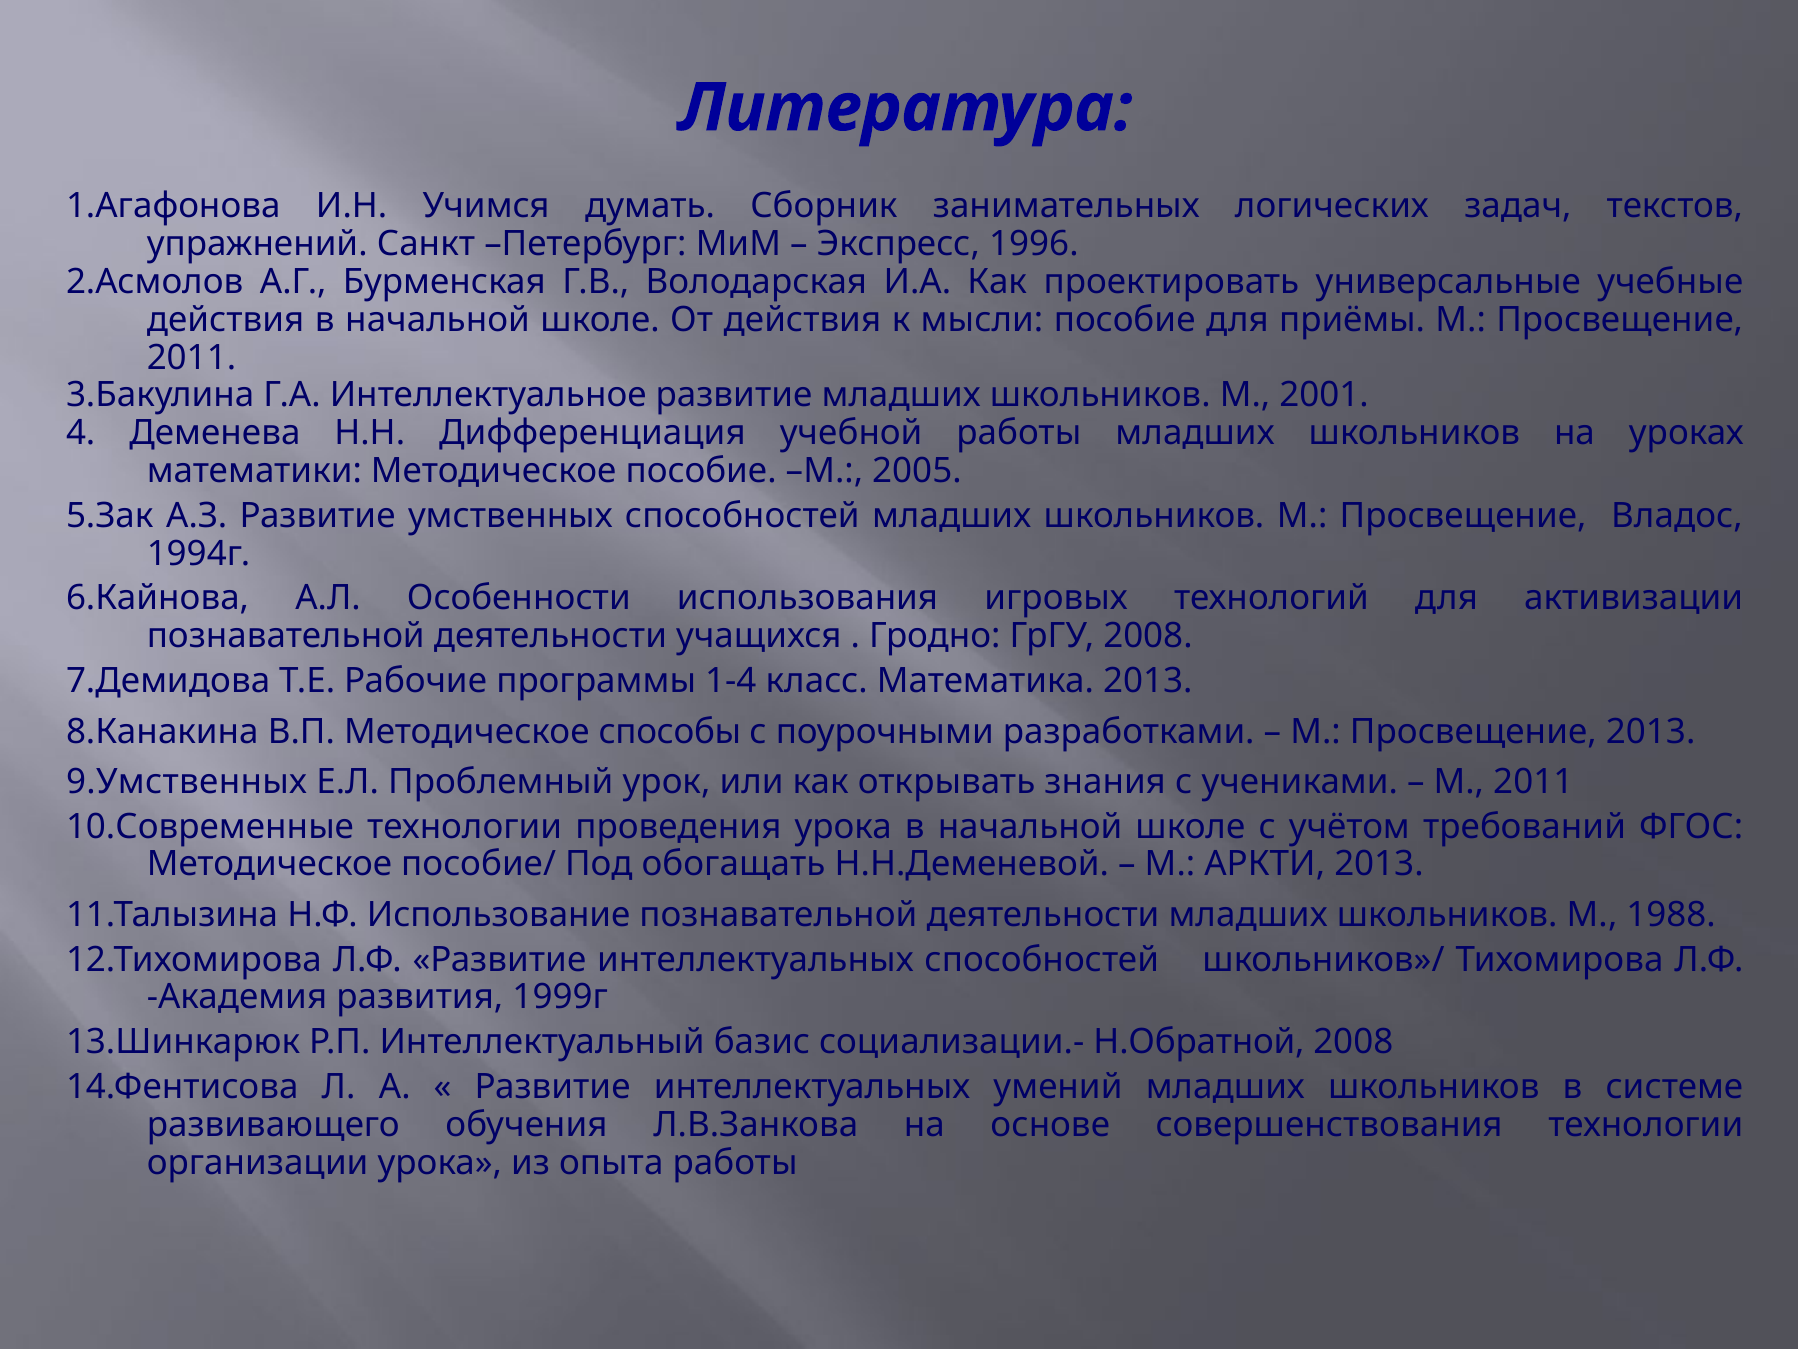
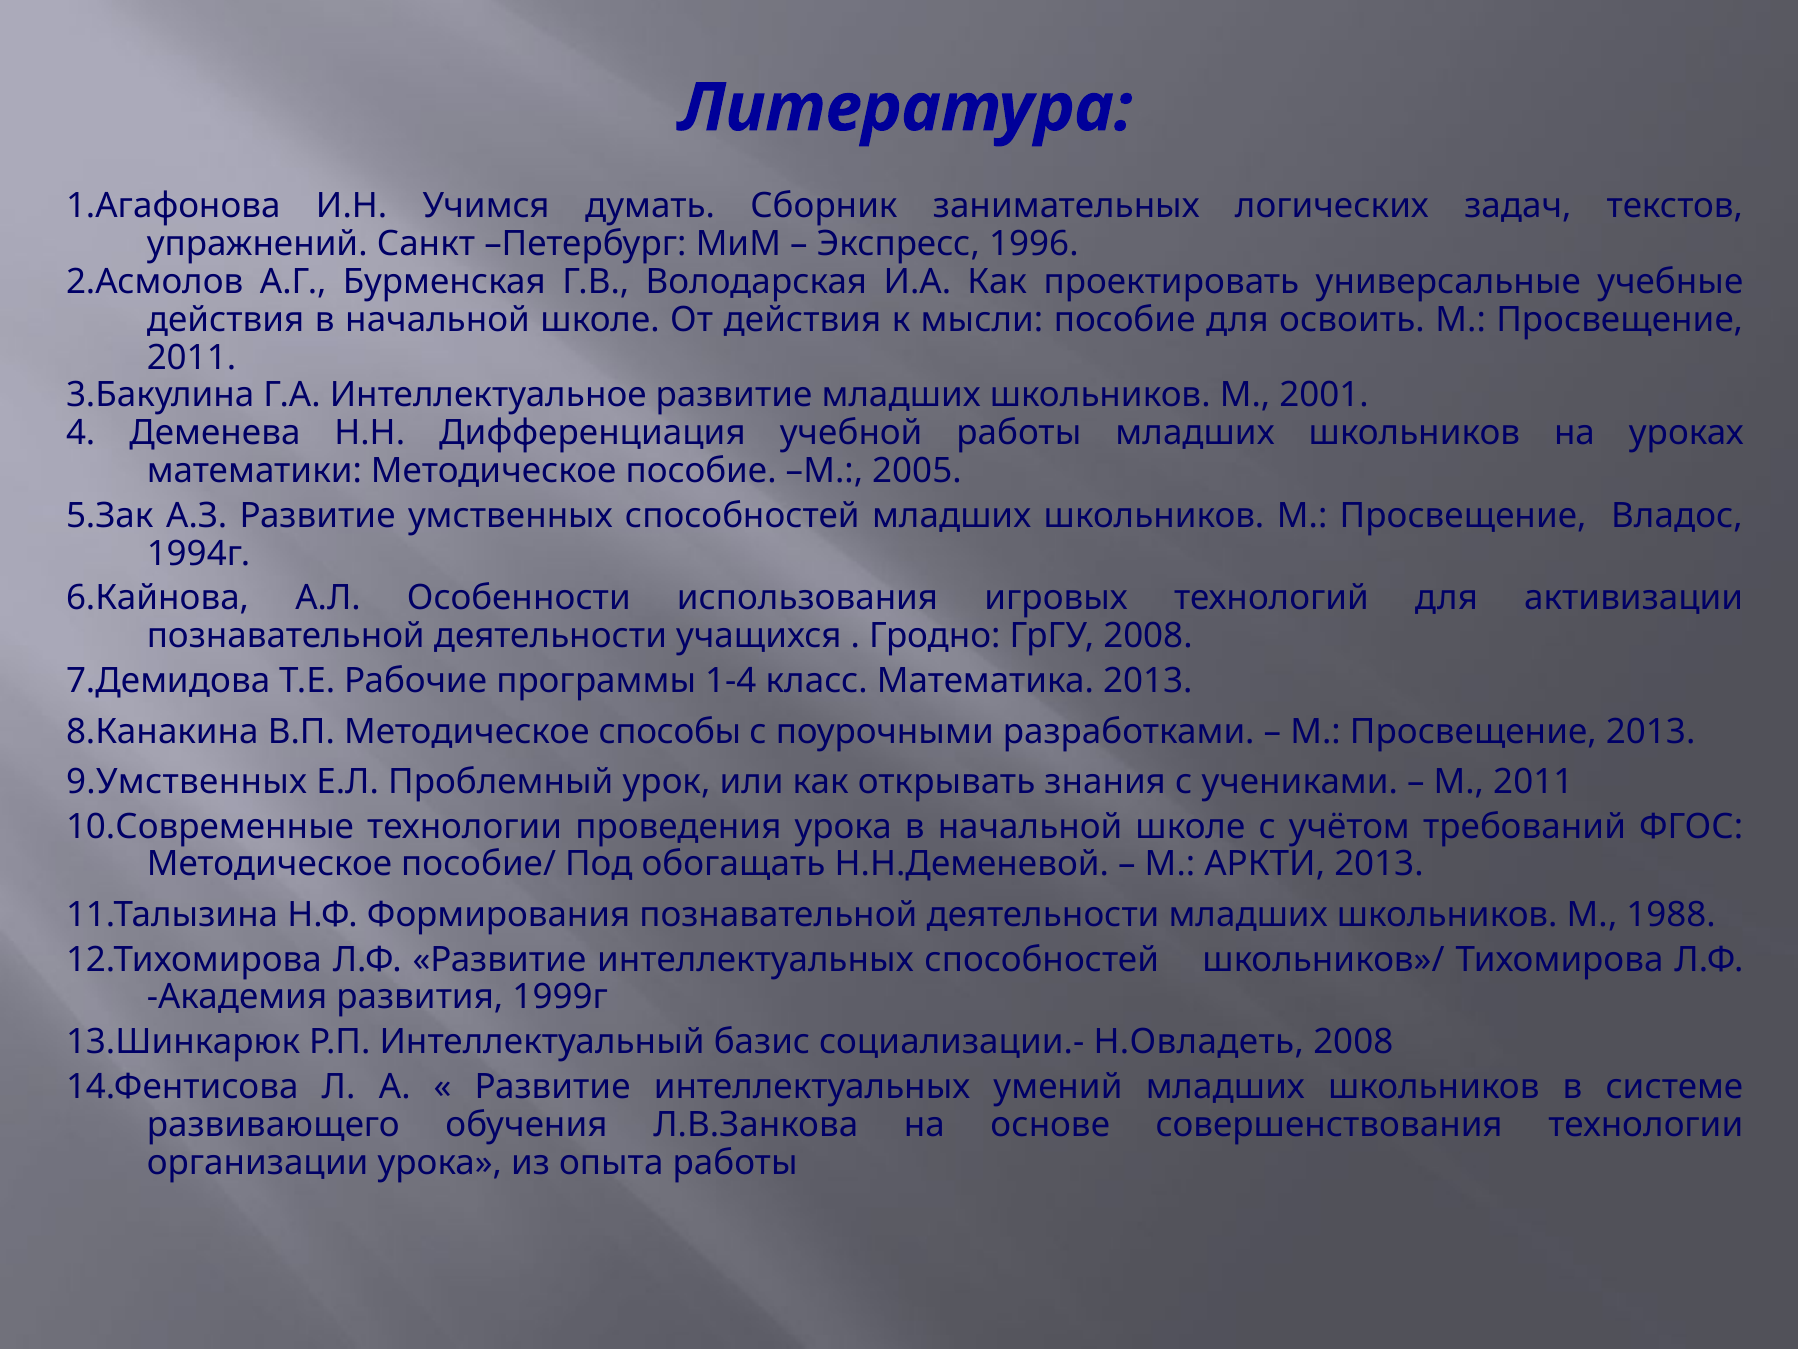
приёмы: приёмы -> освоить (1352, 320)
Использование: Использование -> Формирования (499, 915)
Н.Обратной: Н.Обратной -> Н.Овладеть (1199, 1042)
